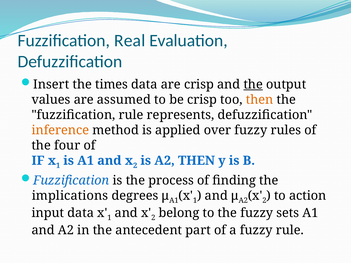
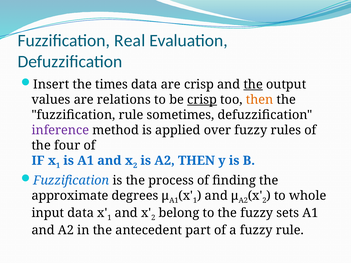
assumed: assumed -> relations (124, 100)
crisp underline: none -> present (202, 100)
represents: represents -> sometimes (181, 115)
inference colour: orange -> purple (60, 130)
implications: implications -> approximate (70, 196)
action: action -> whole (308, 196)
